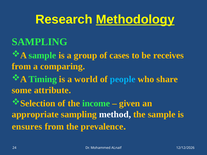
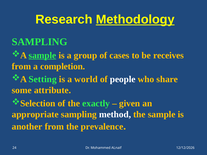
sample underline: none -> present (42, 55)
comparing: comparing -> completion (63, 66)
Timing: Timing -> Setting (43, 79)
people colour: light blue -> white (123, 79)
income: income -> exactly (96, 104)
ensures: ensures -> another (27, 127)
